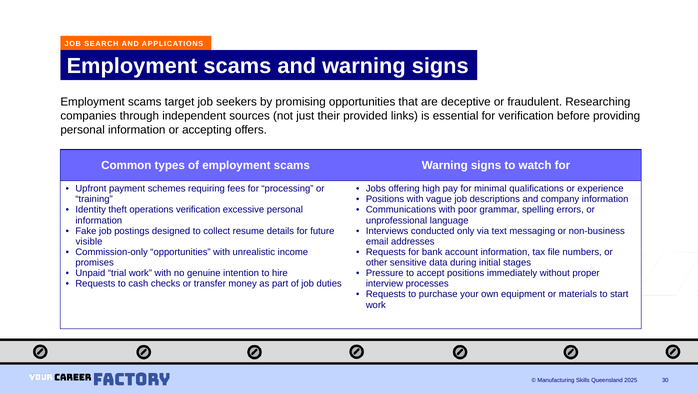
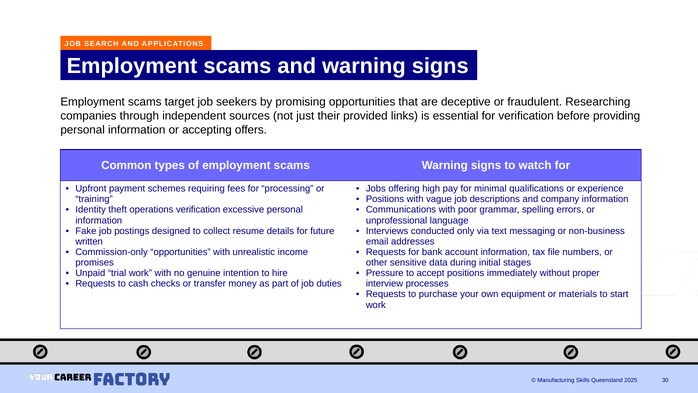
visible: visible -> written (89, 241)
